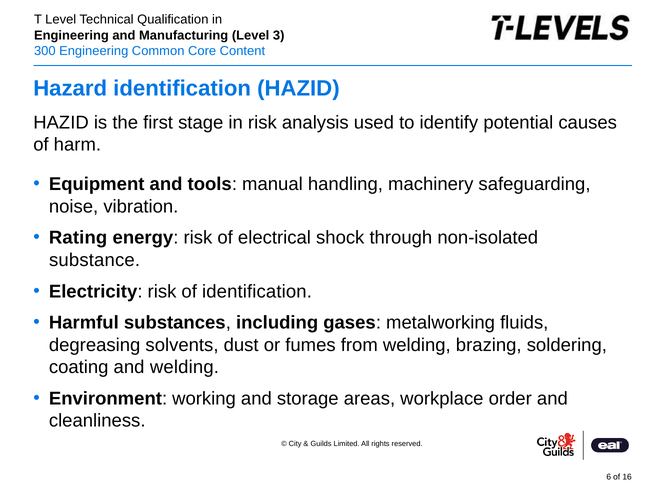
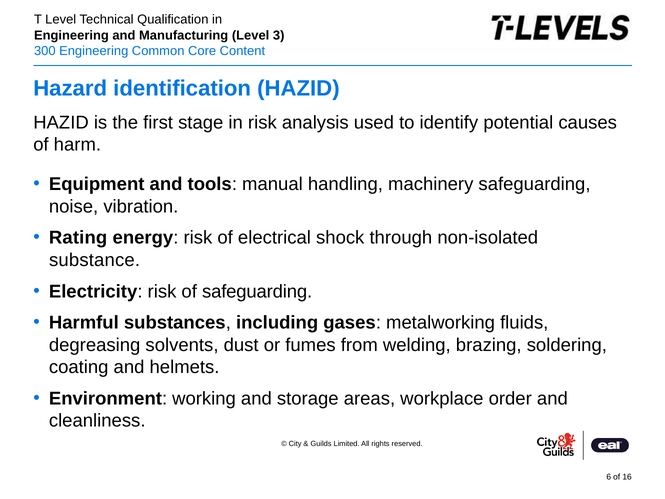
of identification: identification -> safeguarding (257, 291)
and welding: welding -> helmets (185, 367)
